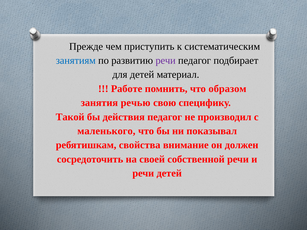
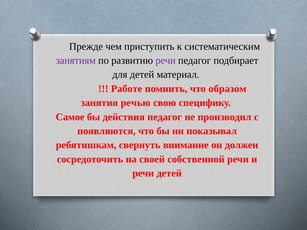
занятиям colour: blue -> purple (76, 61)
Такой: Такой -> Самое (70, 117)
маленького: маленького -> появляются (106, 131)
свойства: свойства -> свернуть (140, 145)
